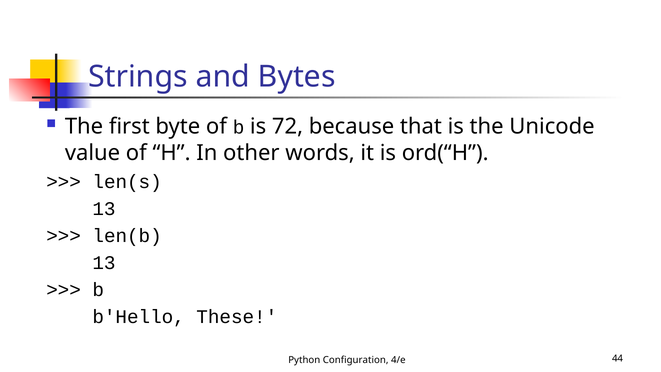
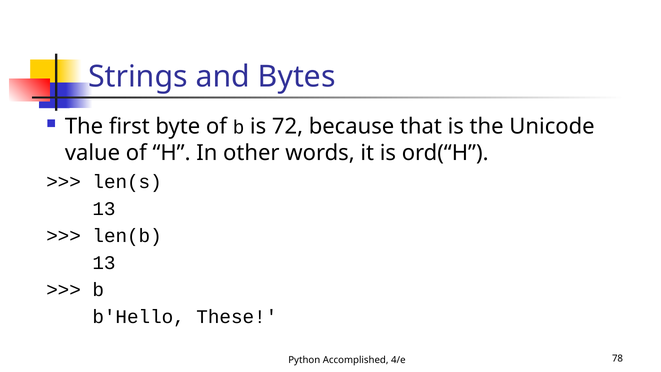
Configuration: Configuration -> Accomplished (356, 360)
44: 44 -> 78 (618, 358)
